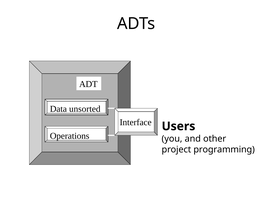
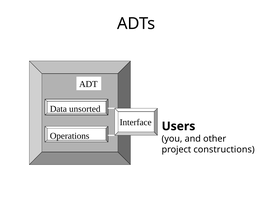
programming: programming -> constructions (224, 149)
